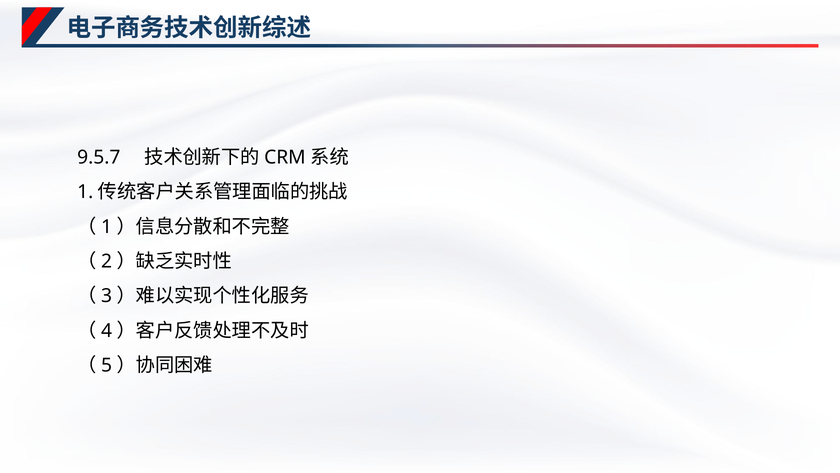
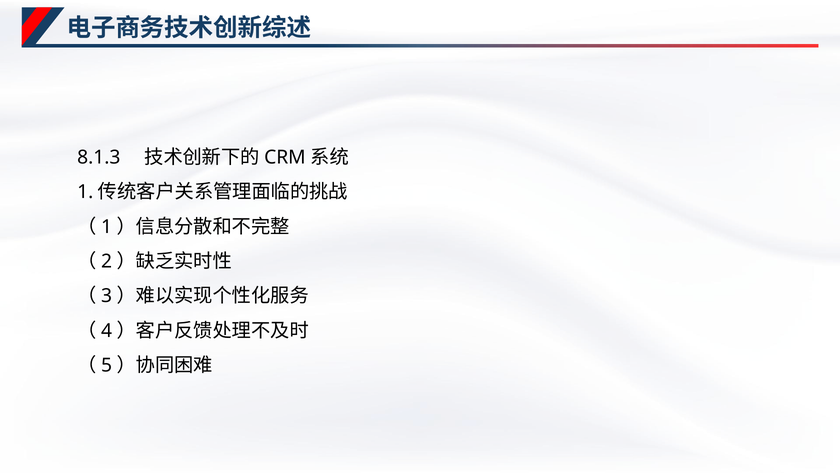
9.5.7: 9.5.7 -> 8.1.3 (99, 157)
